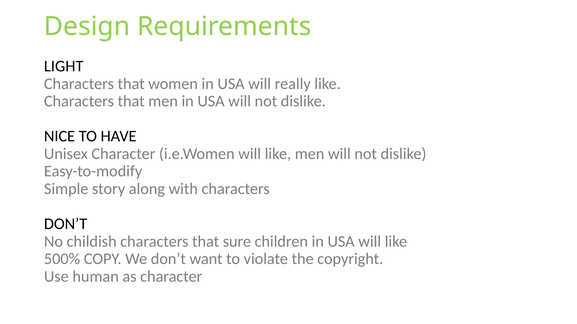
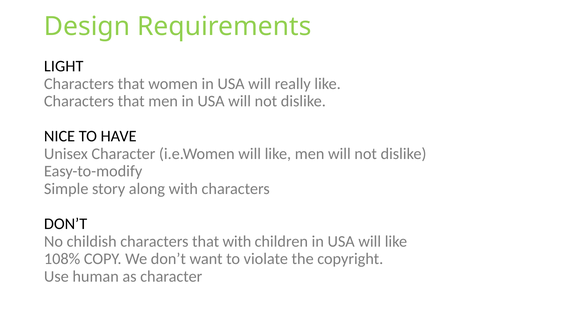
that sure: sure -> with (237, 242)
500%: 500% -> 108% (62, 259)
